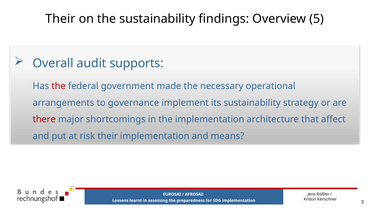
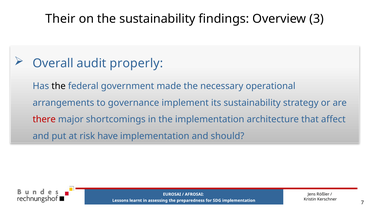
5: 5 -> 3 (317, 19)
supports: supports -> properly (136, 63)
the colour: red -> black (59, 86)
risk their: their -> have (108, 136)
means: means -> should (227, 136)
